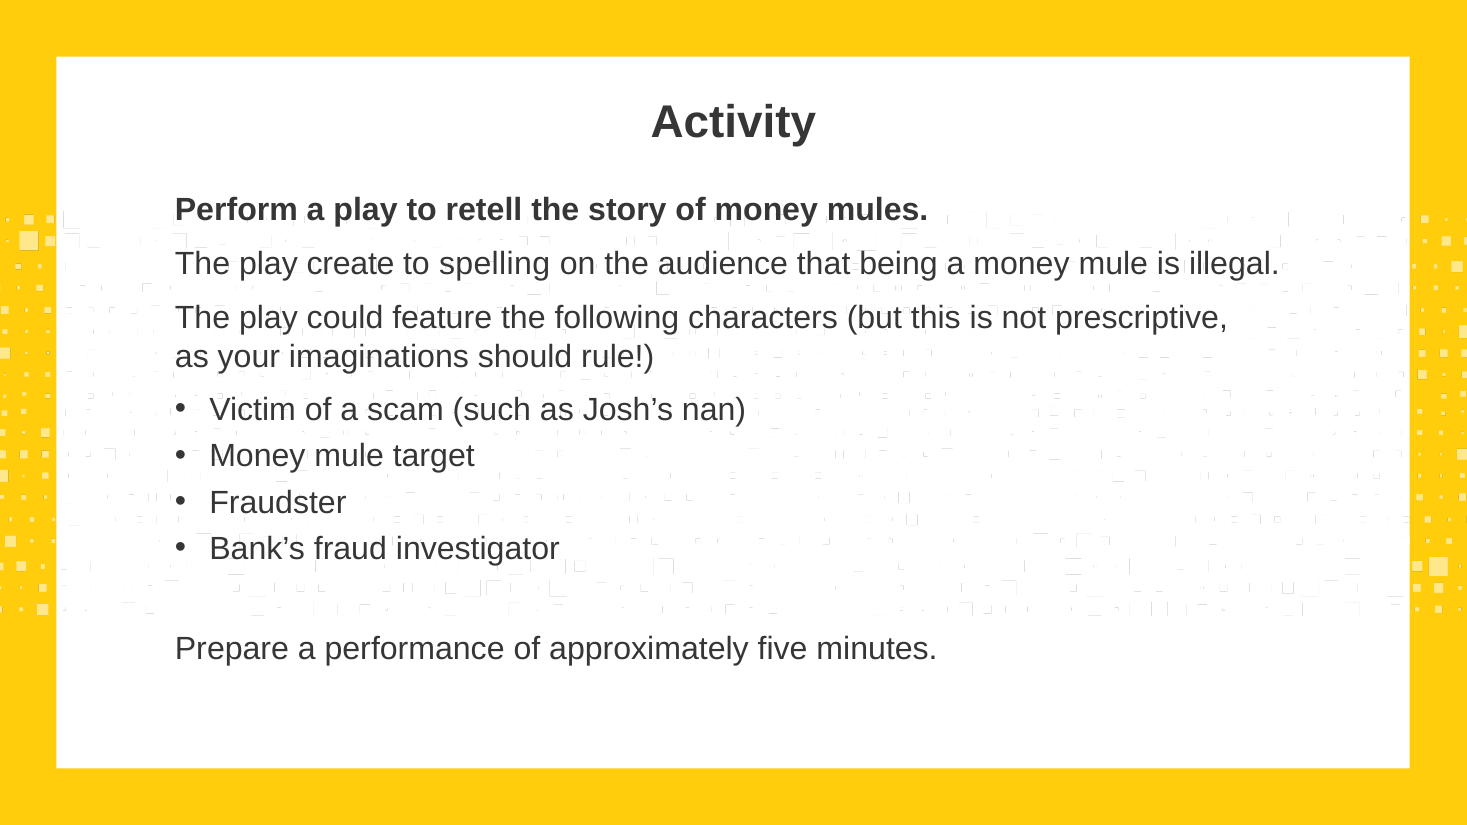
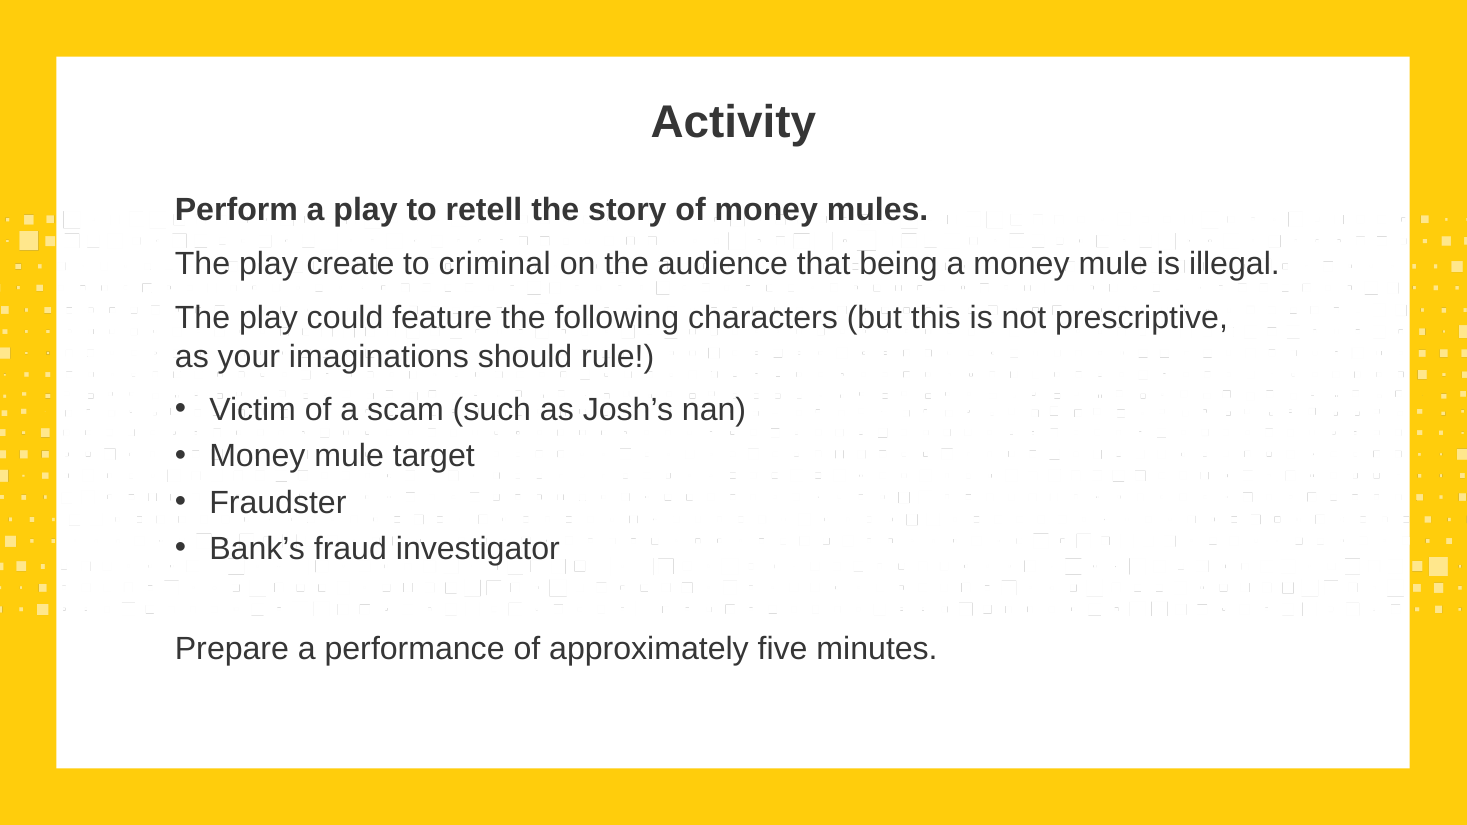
spelling: spelling -> criminal (495, 264)
